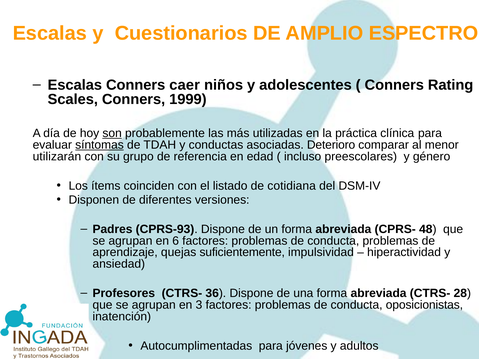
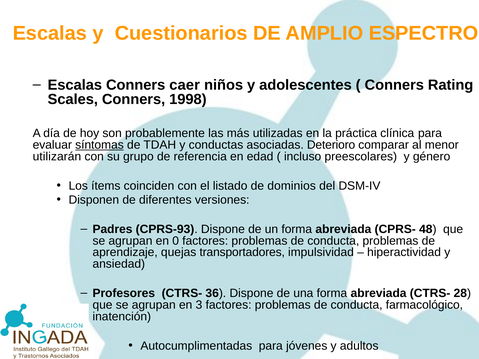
1999: 1999 -> 1998 (188, 99)
son underline: present -> none (112, 133)
cotidiana: cotidiana -> dominios (292, 186)
6: 6 -> 0 (176, 241)
suficientemente: suficientemente -> transportadores (242, 253)
oposicionistas: oposicionistas -> farmacológico (424, 305)
